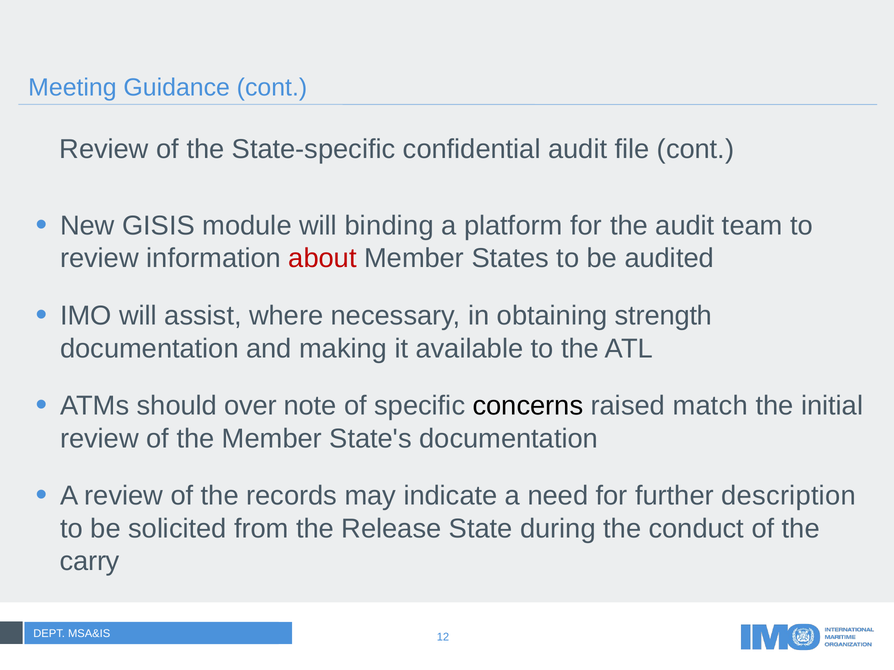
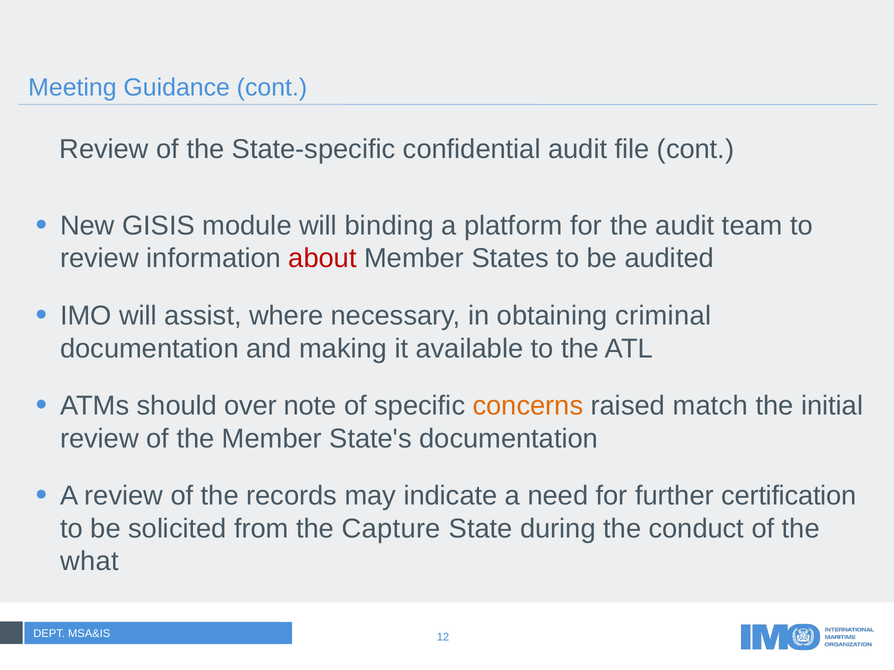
strength: strength -> criminal (663, 316)
concerns colour: black -> orange (528, 406)
description: description -> certification (789, 496)
Release: Release -> Capture (391, 529)
carry: carry -> what (89, 562)
